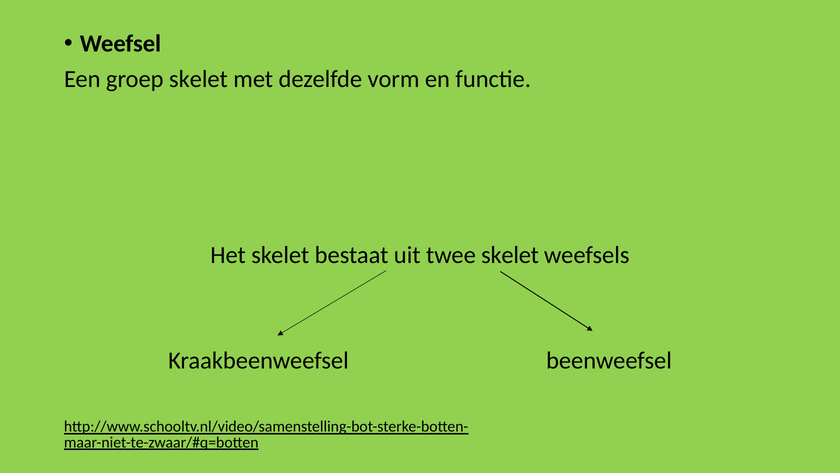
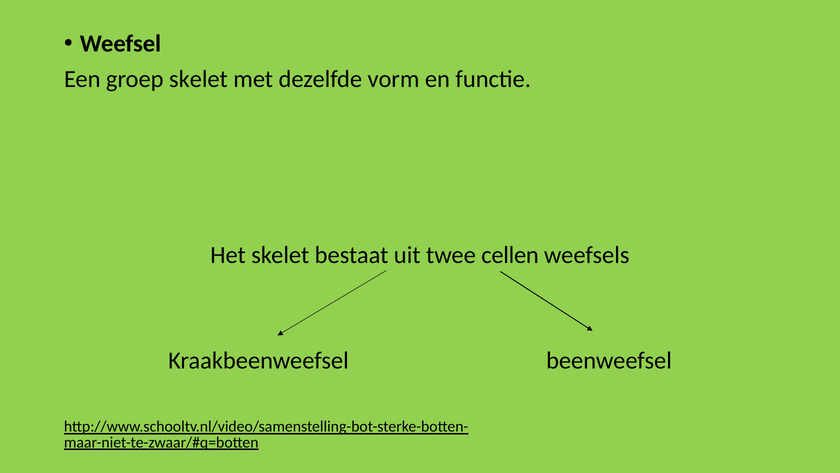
twee skelet: skelet -> cellen (510, 255)
